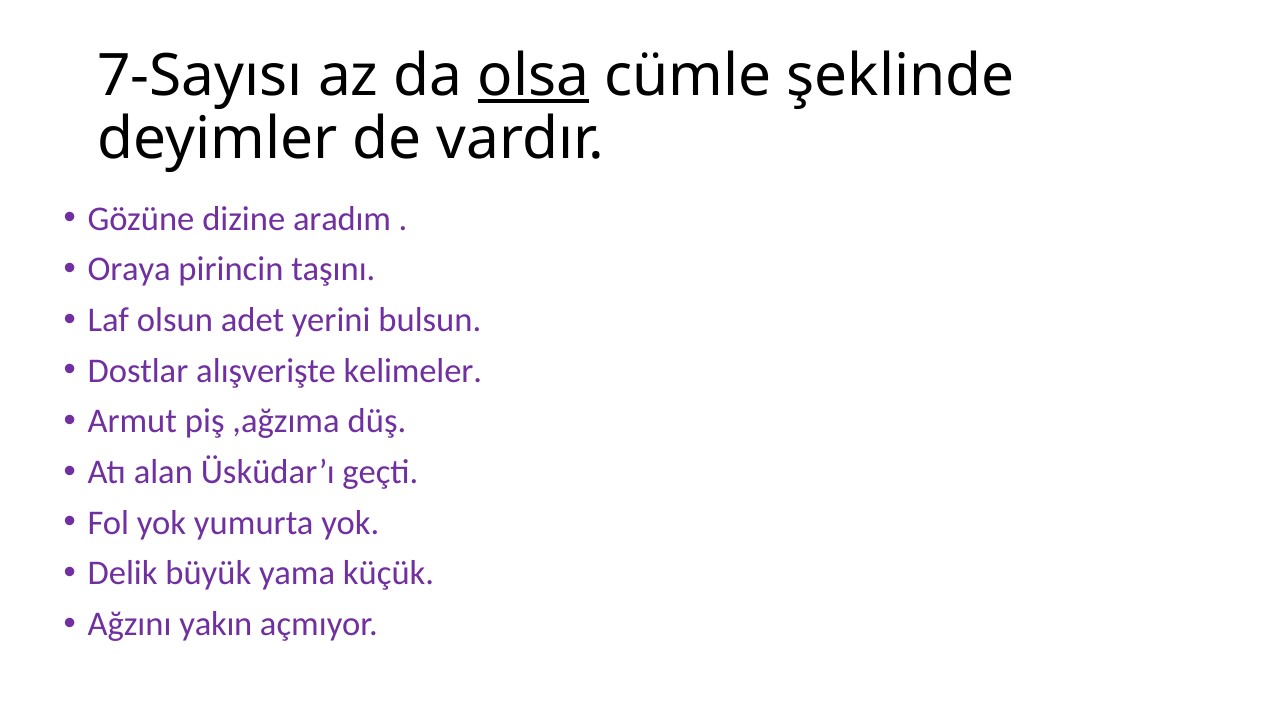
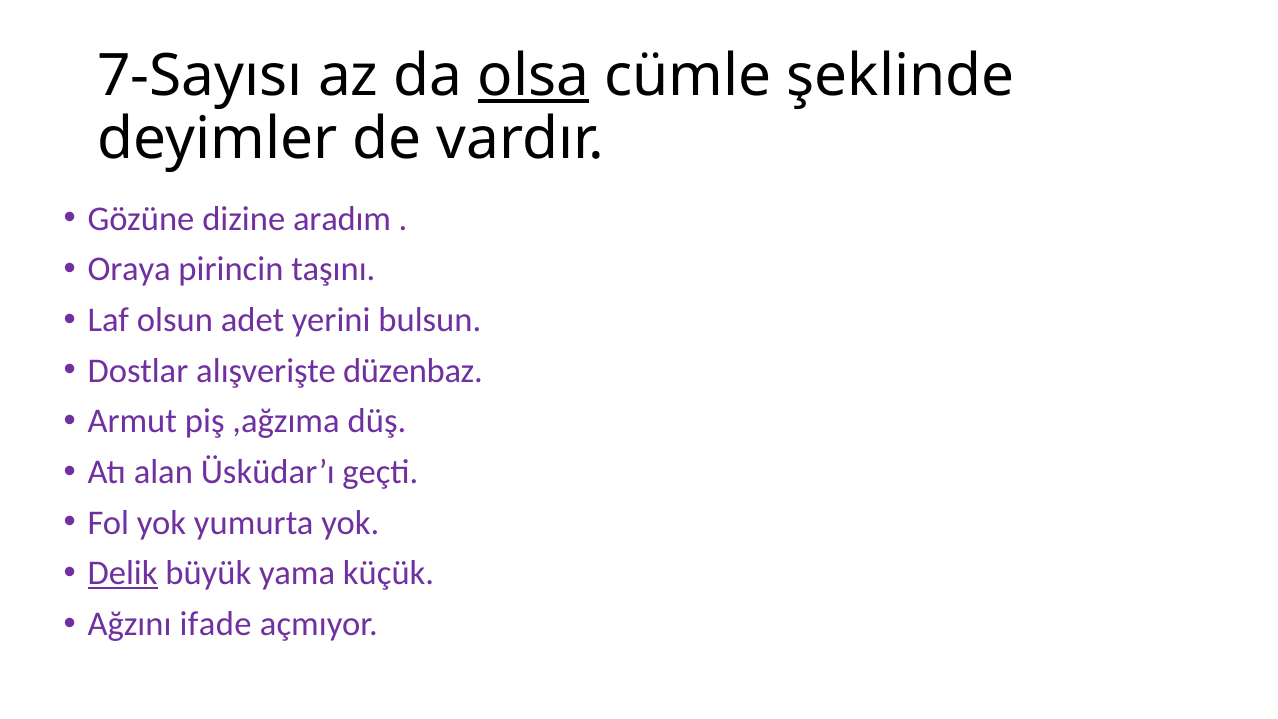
kelimeler: kelimeler -> düzenbaz (413, 371)
Delik underline: none -> present (123, 573)
yakın: yakın -> ifade (216, 624)
